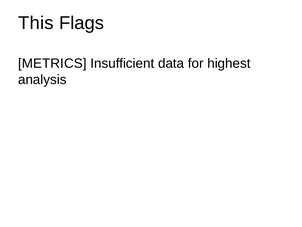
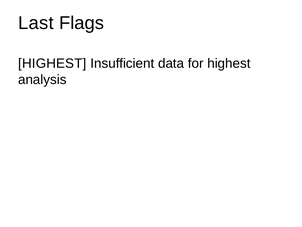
This: This -> Last (36, 23)
METRICS: METRICS -> HIGHEST (52, 63)
